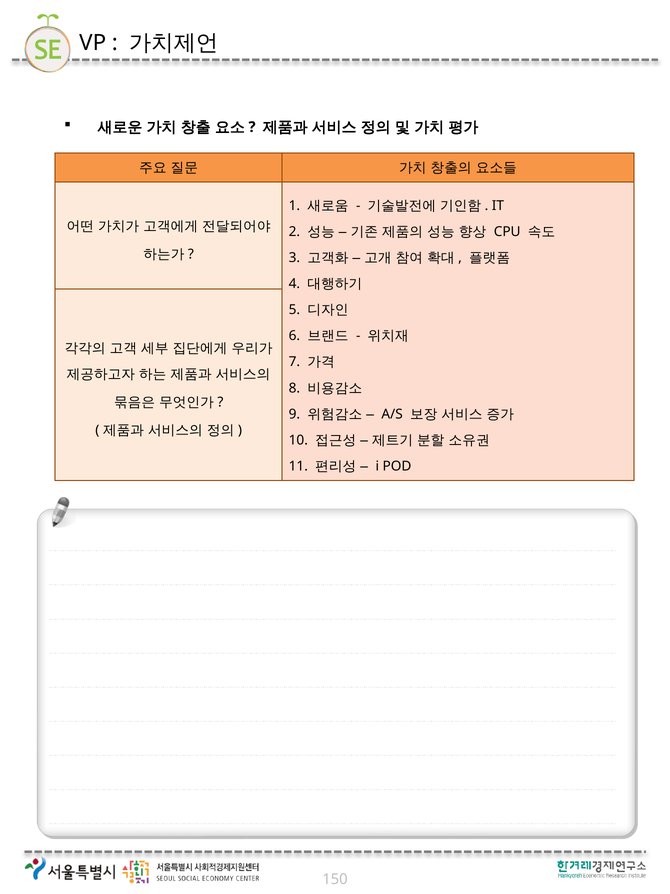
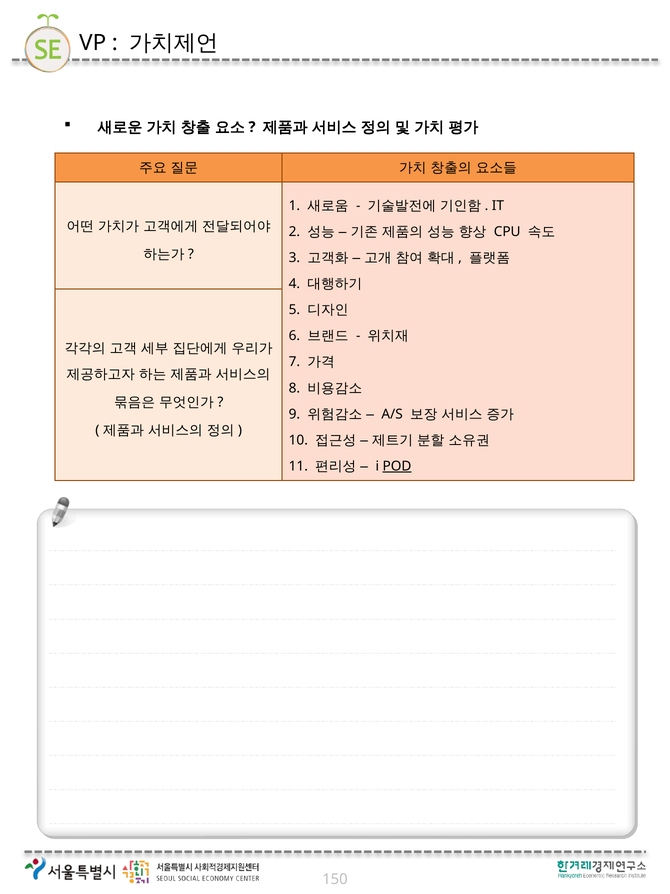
POD underline: none -> present (397, 466)
